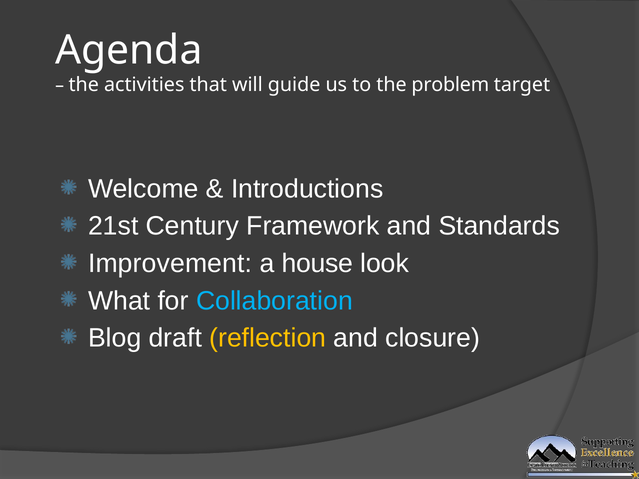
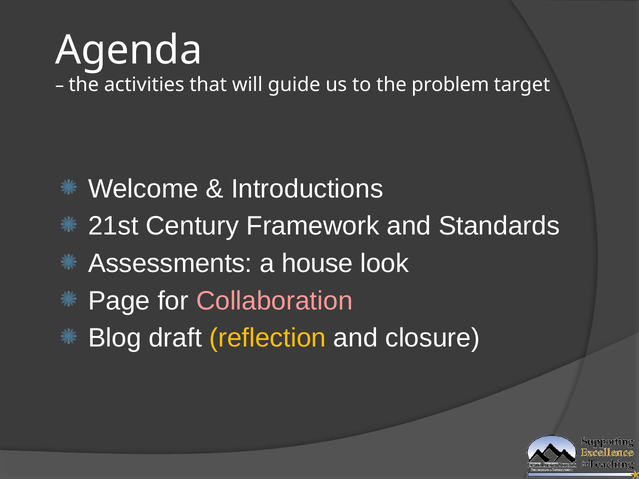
Improvement: Improvement -> Assessments (170, 264)
What: What -> Page (119, 301)
Collaboration colour: light blue -> pink (274, 301)
